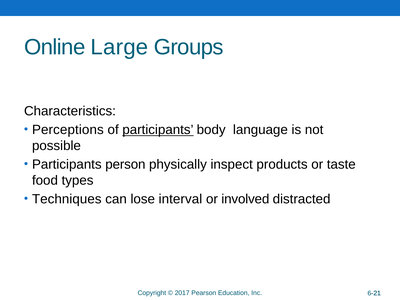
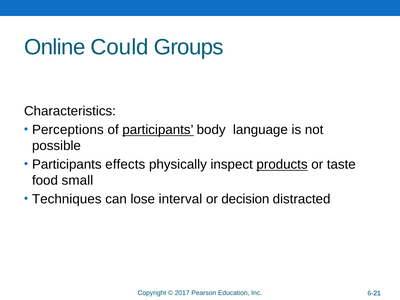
Large: Large -> Could (120, 47)
person: person -> effects (125, 165)
products underline: none -> present (282, 165)
types: types -> small (77, 181)
involved: involved -> decision (245, 199)
